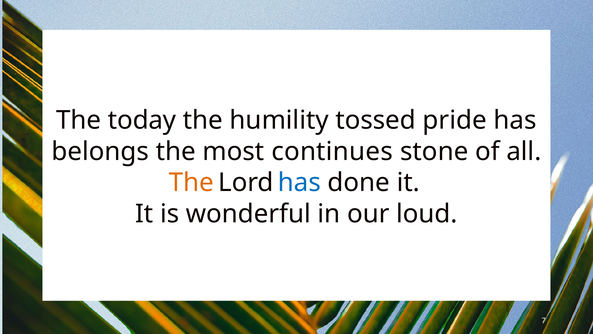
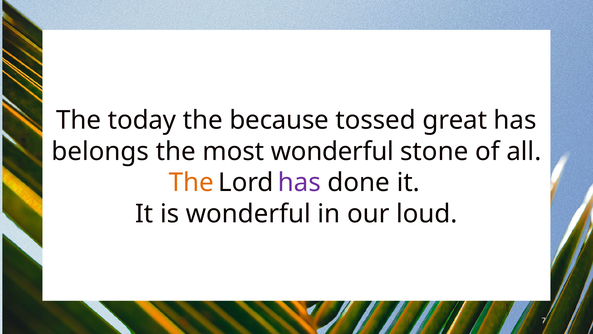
humility: humility -> because (279, 120)
pride: pride -> great (455, 120)
most continues: continues -> wonderful (332, 151)
has colour: blue -> purple (299, 183)
